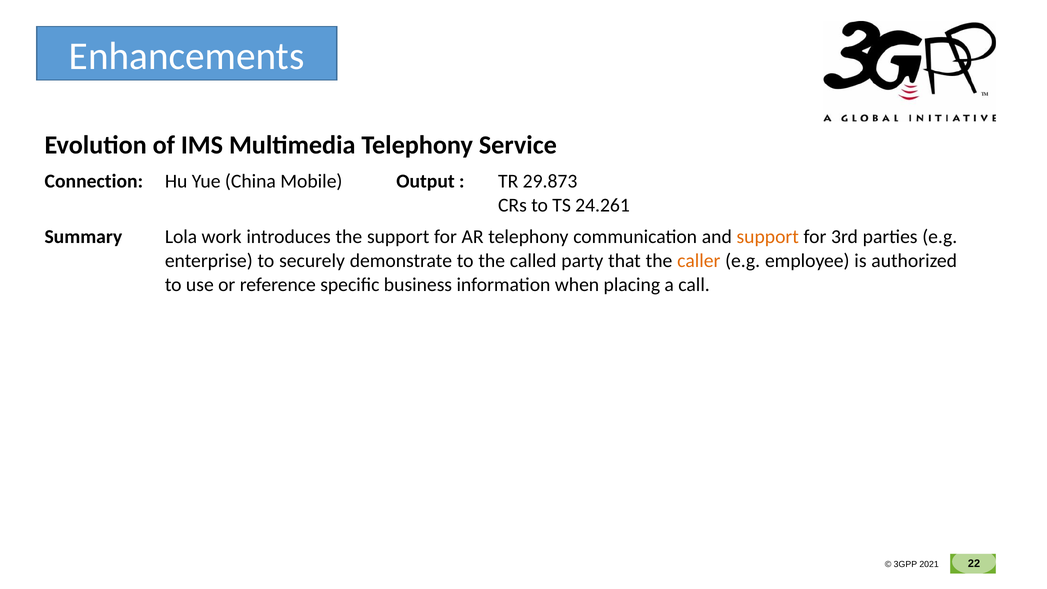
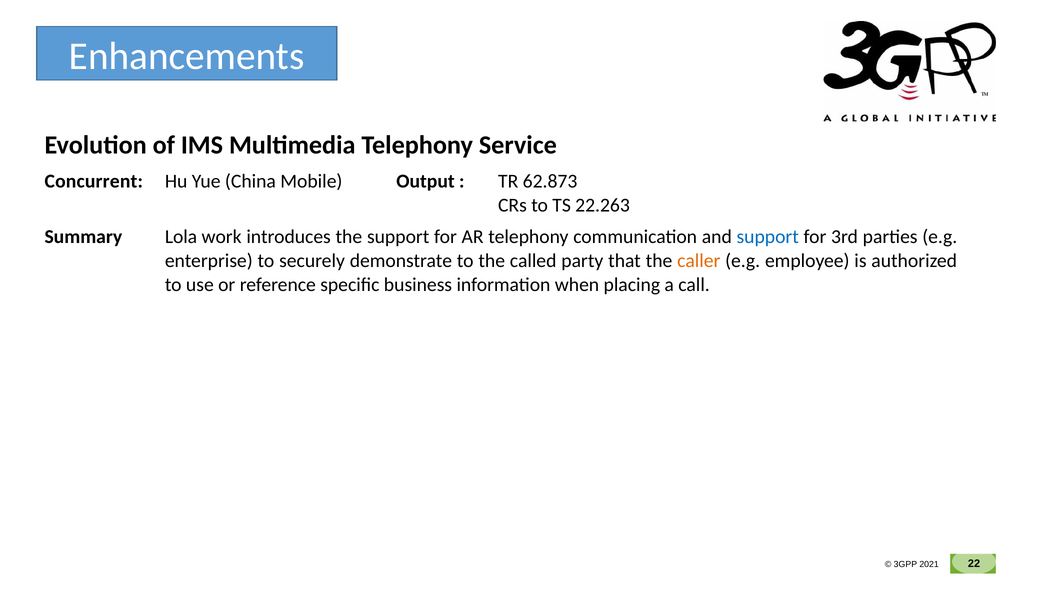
Connection: Connection -> Concurrent (94, 181)
29.873: 29.873 -> 62.873 (550, 181)
24.261: 24.261 -> 22.263 (603, 205)
support colour: orange -> blue (768, 237)
